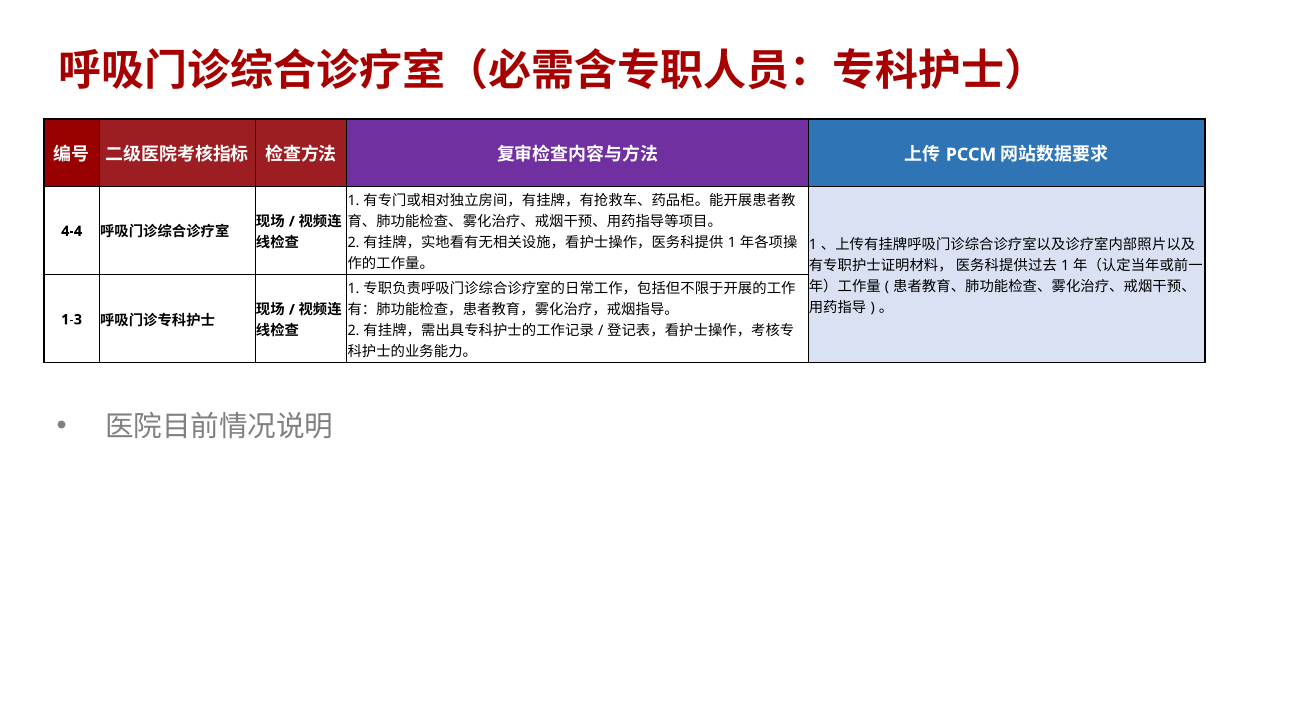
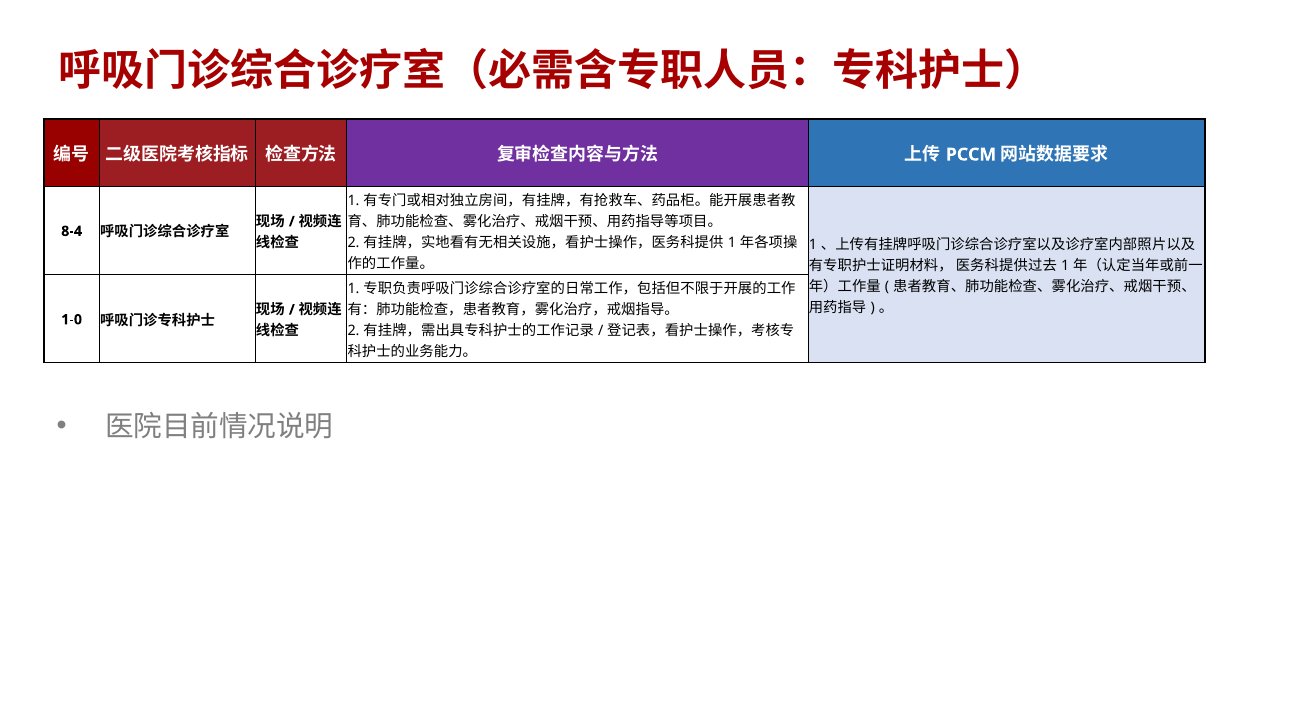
4-4: 4-4 -> 8-4 (72, 231)
1-3: 1-3 -> 1-0 (72, 319)
